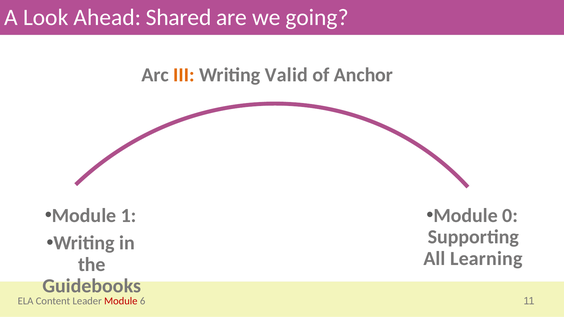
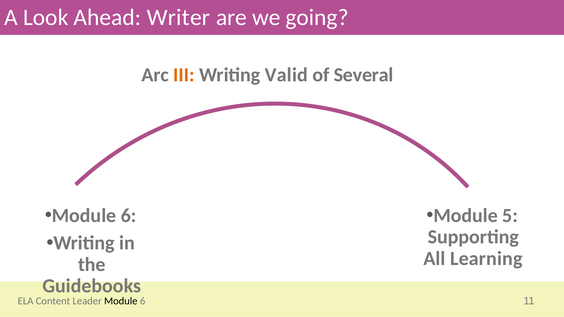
Shared: Shared -> Writer (178, 17)
Anchor: Anchor -> Several (364, 75)
1: 1 -> 6 (129, 216)
0: 0 -> 5 (510, 216)
Module colour: red -> black (121, 301)
